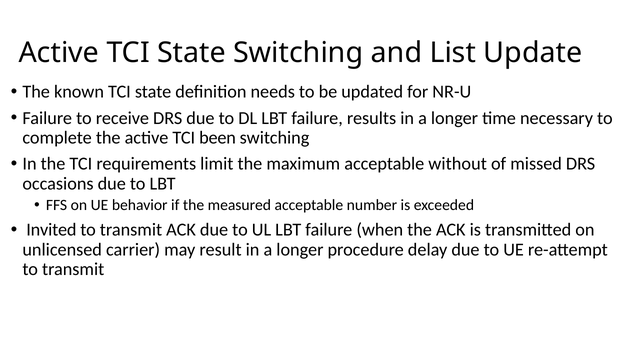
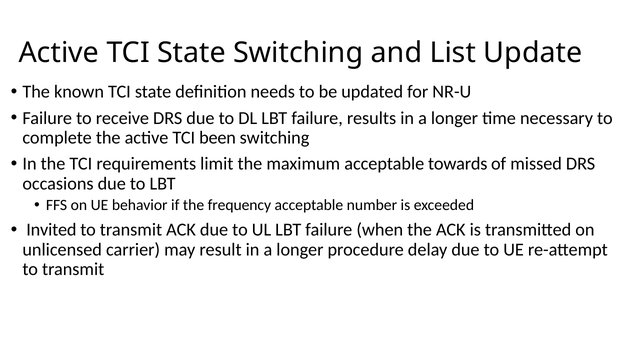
without: without -> towards (458, 164)
measured: measured -> frequency (239, 205)
